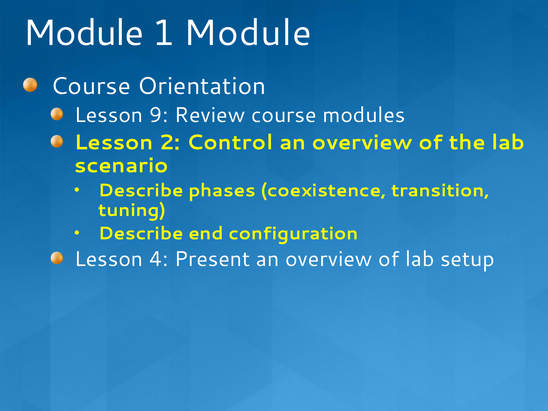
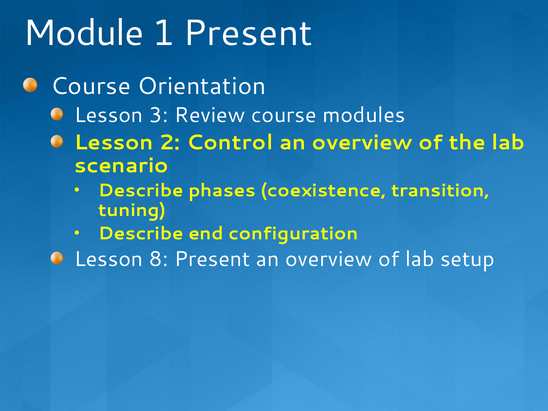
1 Module: Module -> Present (248, 33)
9: 9 -> 3 (159, 115)
4: 4 -> 8 (159, 259)
